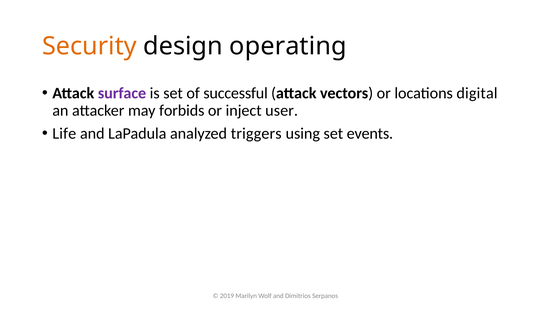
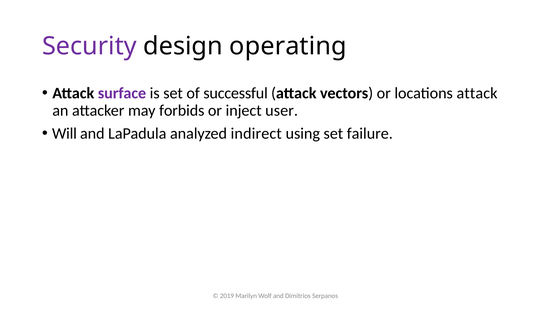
Security colour: orange -> purple (89, 46)
locations digital: digital -> attack (477, 93)
Life: Life -> Will (64, 134)
triggers: triggers -> indirect (256, 134)
events: events -> failure (370, 134)
